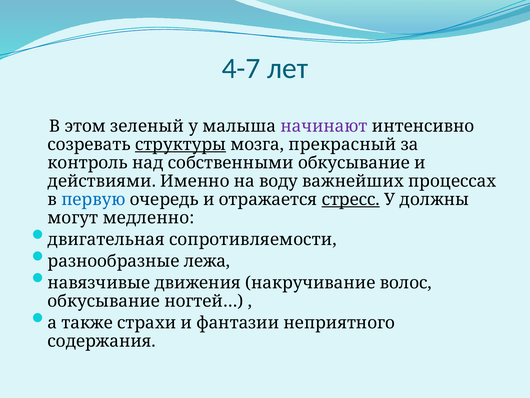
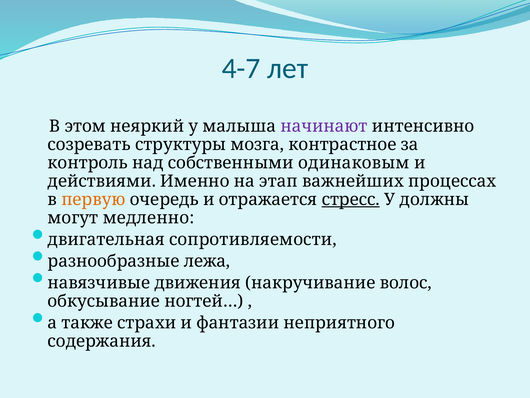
зеленый: зеленый -> неяркий (147, 126)
структуры underline: present -> none (181, 144)
прекрасный: прекрасный -> контрастное (343, 144)
собственными обкусывание: обкусывание -> одинаковым (354, 163)
воду: воду -> этап (278, 181)
первую colour: blue -> orange (93, 199)
